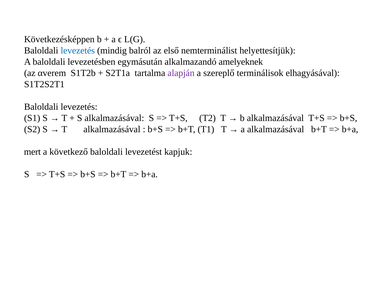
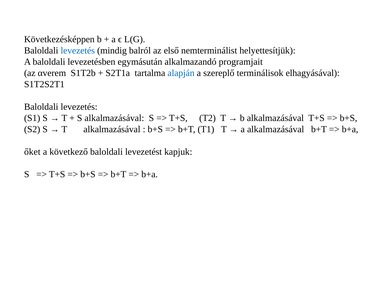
amelyeknek: amelyeknek -> programjait (241, 62)
alapján colour: purple -> blue (181, 73)
mert: mert -> őket (32, 151)
